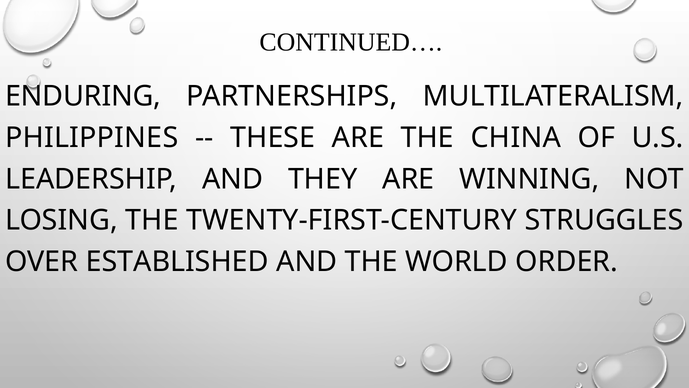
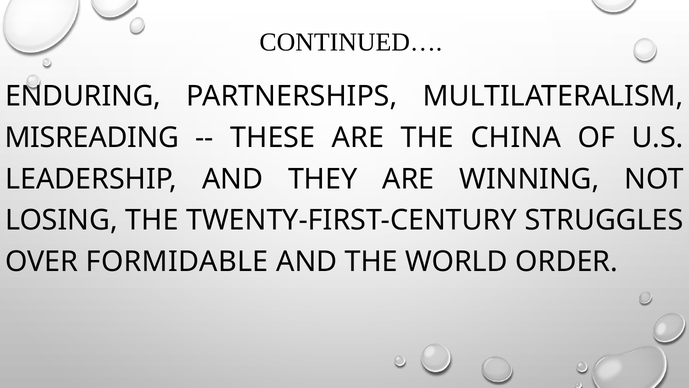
PHILIPPINES: PHILIPPINES -> MISREADING (92, 138)
ESTABLISHED: ESTABLISHED -> FORMIDABLE (177, 262)
